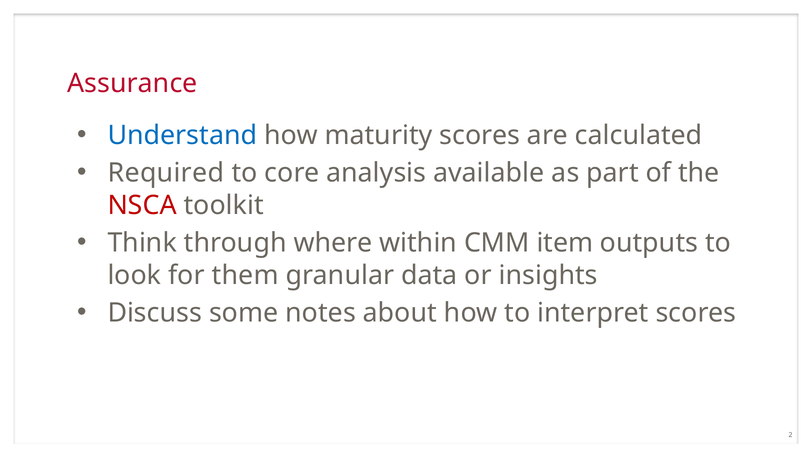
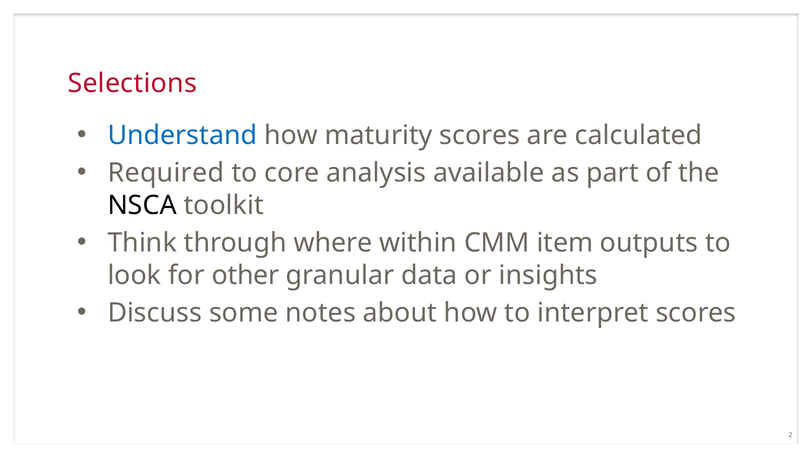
Assurance: Assurance -> Selections (132, 84)
NSCA colour: red -> black (142, 205)
them: them -> other (245, 275)
